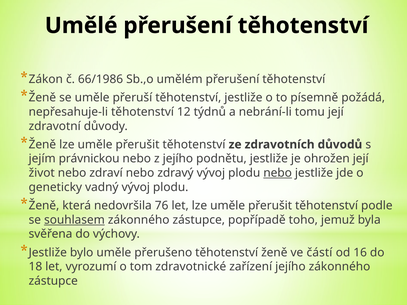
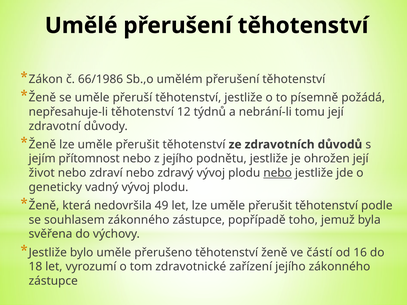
právnickou: právnickou -> přítomnost (89, 159)
76: 76 -> 49 (162, 206)
souhlasem underline: present -> none (74, 220)
